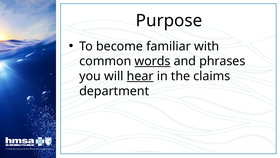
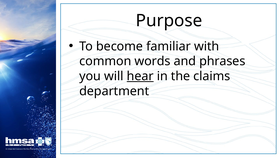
words underline: present -> none (152, 61)
